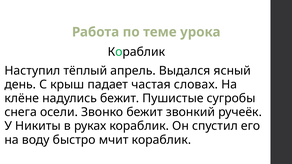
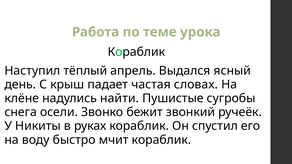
надулись бежит: бежит -> найти (120, 98)
